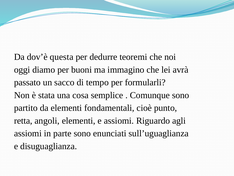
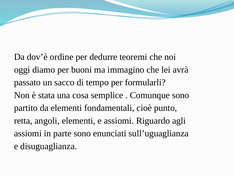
questa: questa -> ordine (62, 57)
